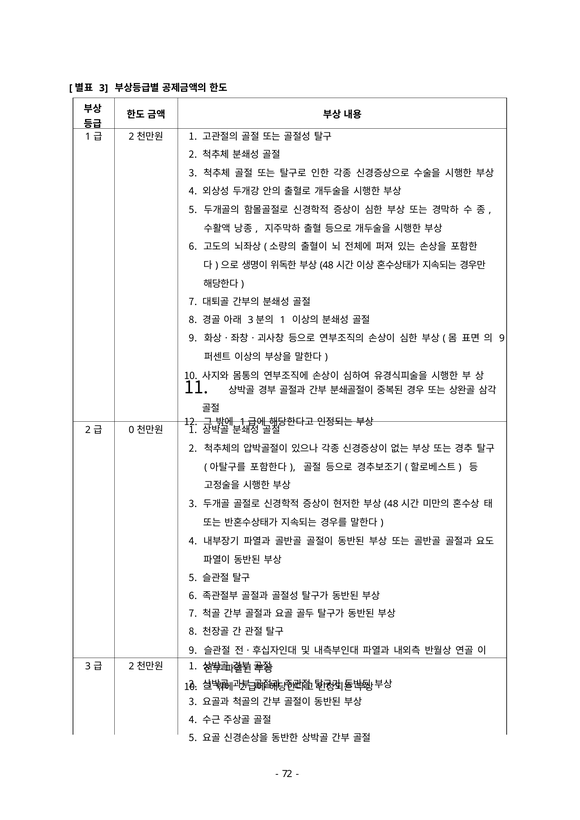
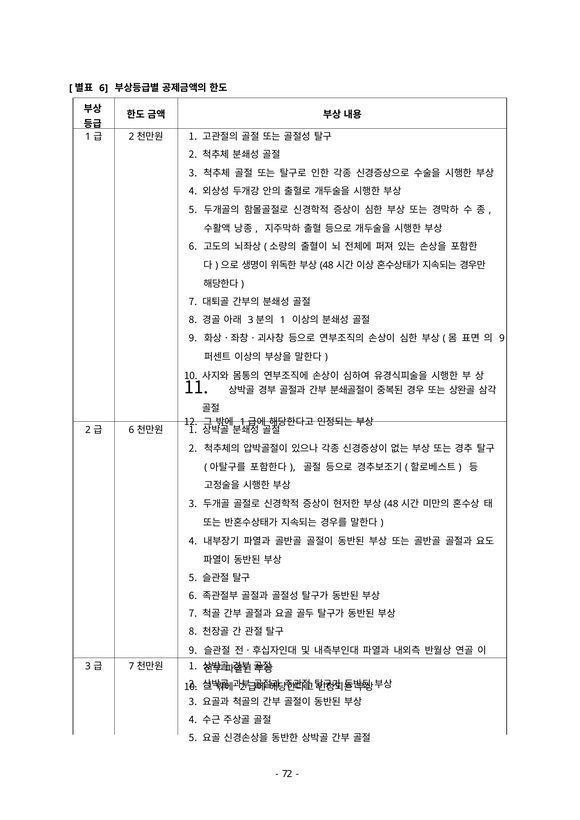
3: 3 -> 6 (104, 88)
0: 0 -> 6 (131, 430)
2: 2 -> 7 (131, 666)
